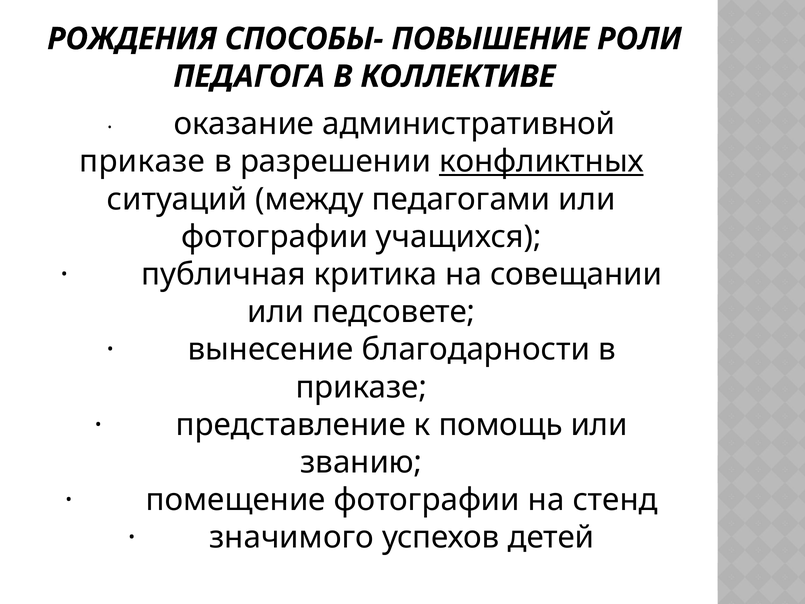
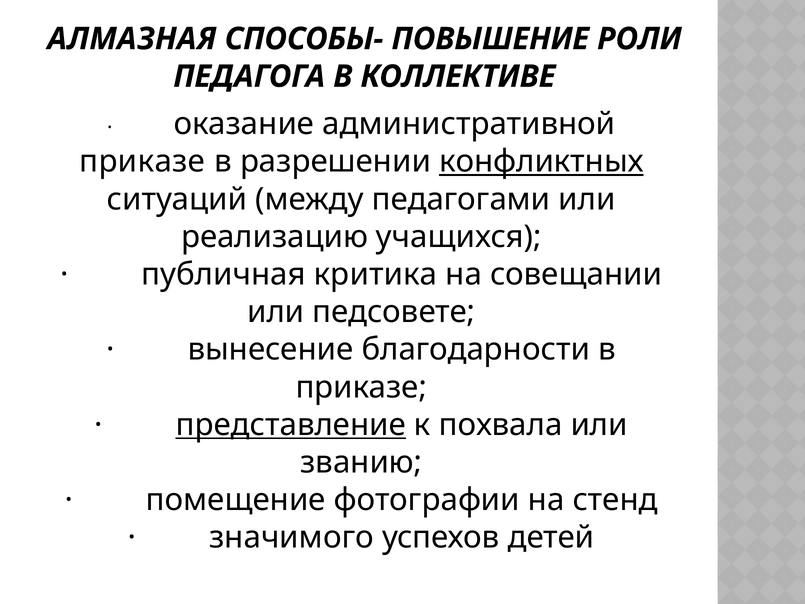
РОЖДЕНИЯ: РОЖДЕНИЯ -> АЛМАЗНАЯ (132, 39)
фотографии: фотографии -> реализацию (275, 237)
представление underline: none -> present (291, 425)
помощь: помощь -> похвала (501, 425)
